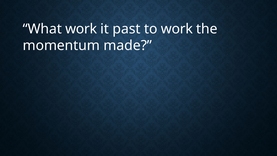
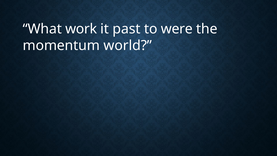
to work: work -> were (177, 29)
made: made -> world (128, 46)
